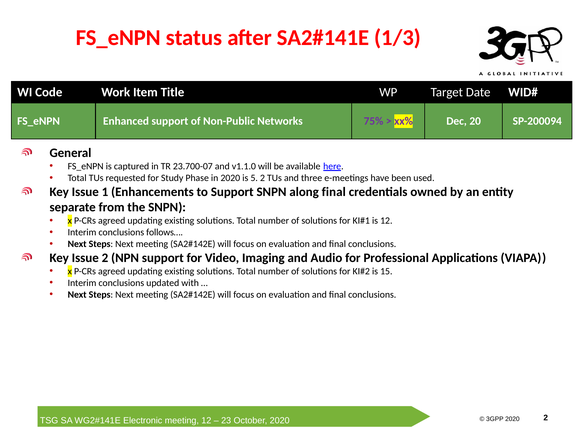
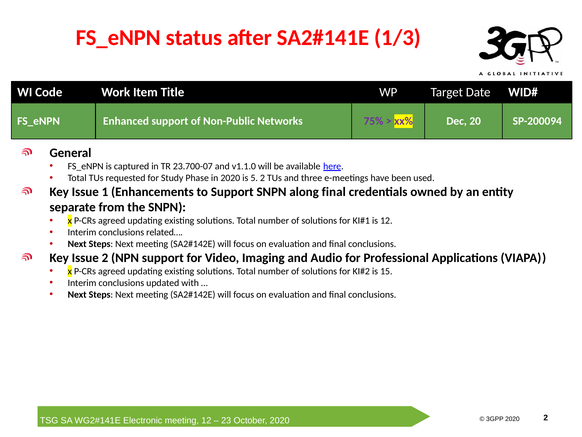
follows…: follows… -> related… (165, 232)
